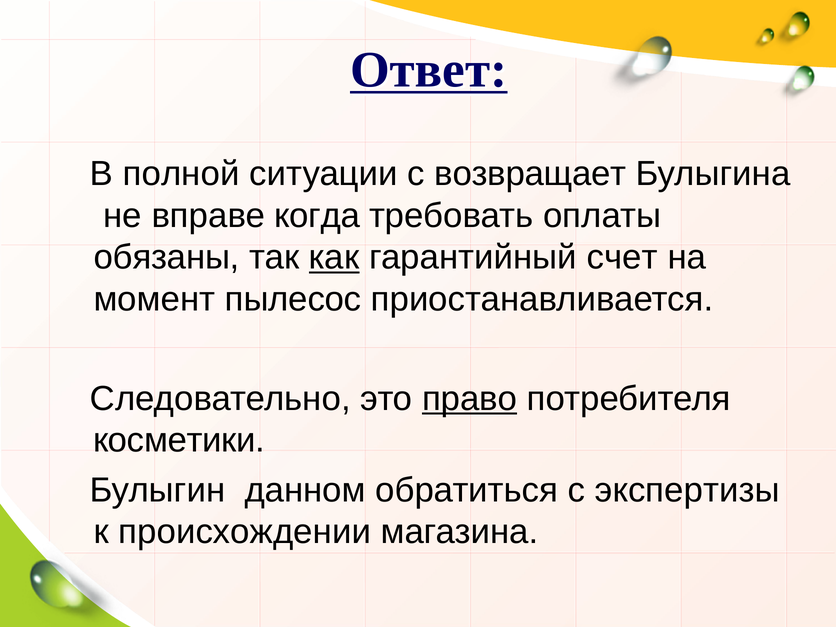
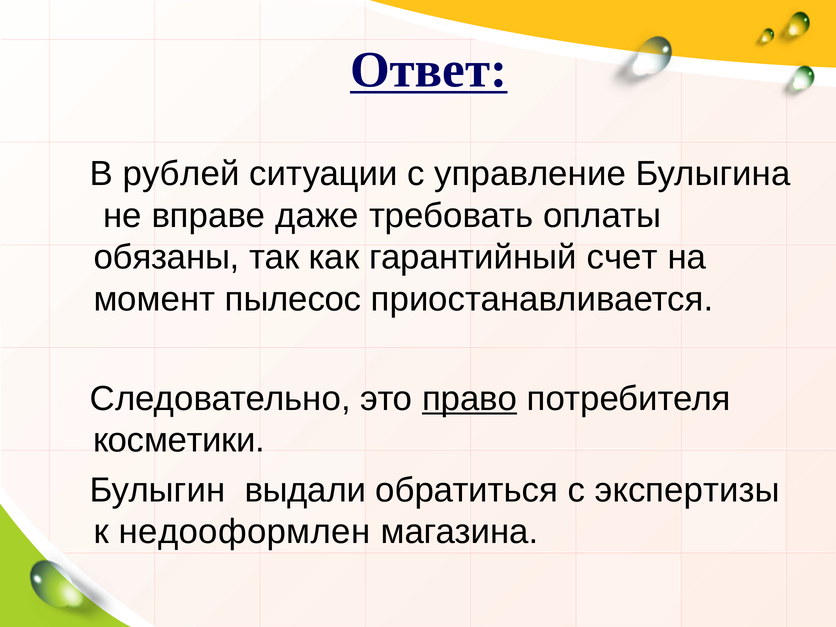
полной: полной -> рублей (181, 174)
возвращает: возвращает -> управление (530, 174)
когда: когда -> даже (317, 216)
как underline: present -> none (334, 257)
данном: данном -> выдали (305, 490)
происхождении: происхождении -> недооформлен (245, 532)
